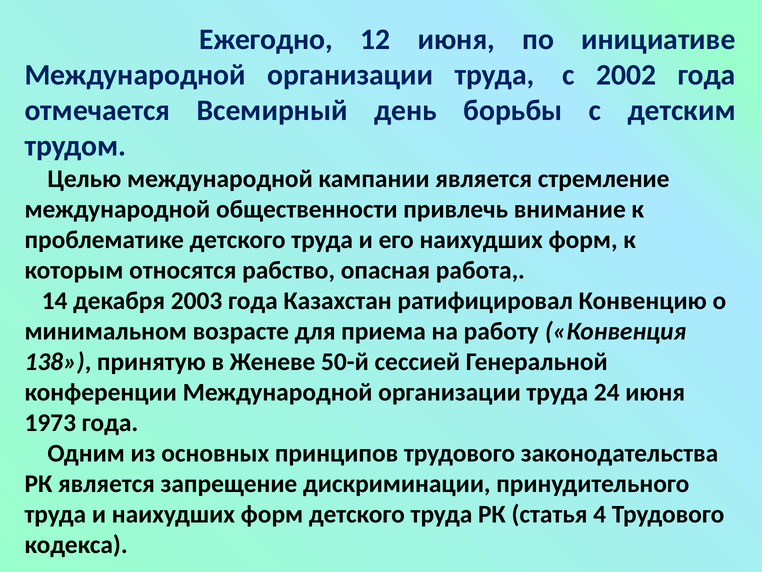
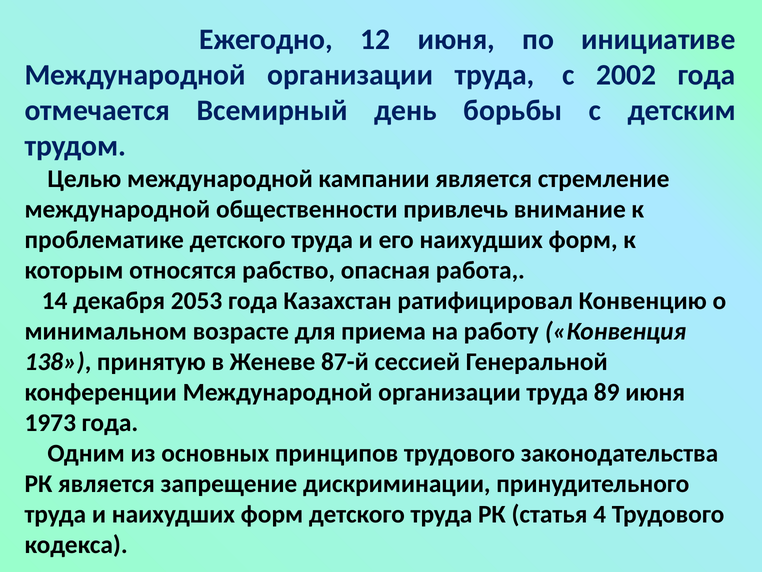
2003: 2003 -> 2053 (197, 301)
50-й: 50-й -> 87-й (345, 362)
24: 24 -> 89 (607, 392)
